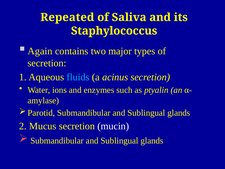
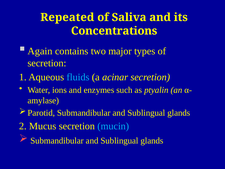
Staphylococcus: Staphylococcus -> Concentrations (114, 31)
acinus: acinus -> acinar (115, 77)
mucin colour: white -> light blue (113, 126)
